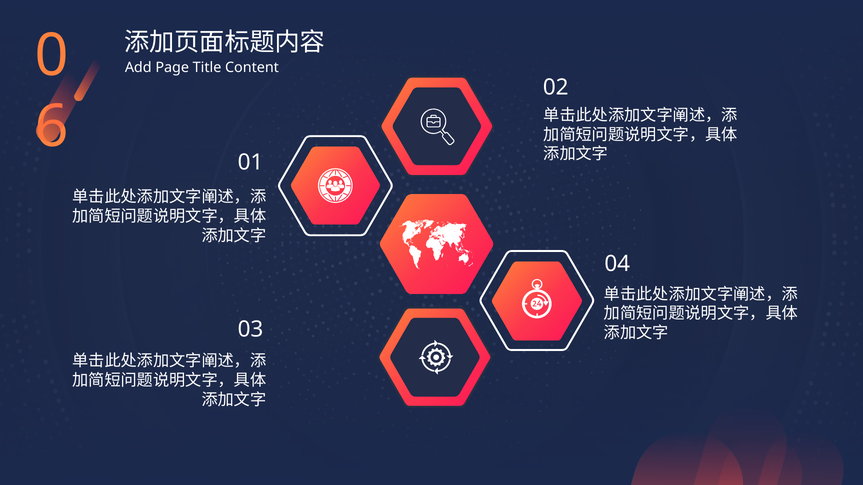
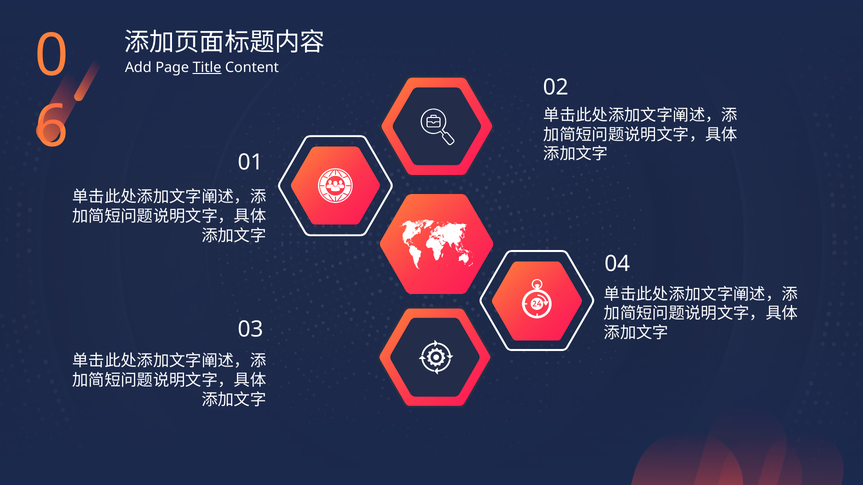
Title underline: none -> present (207, 67)
